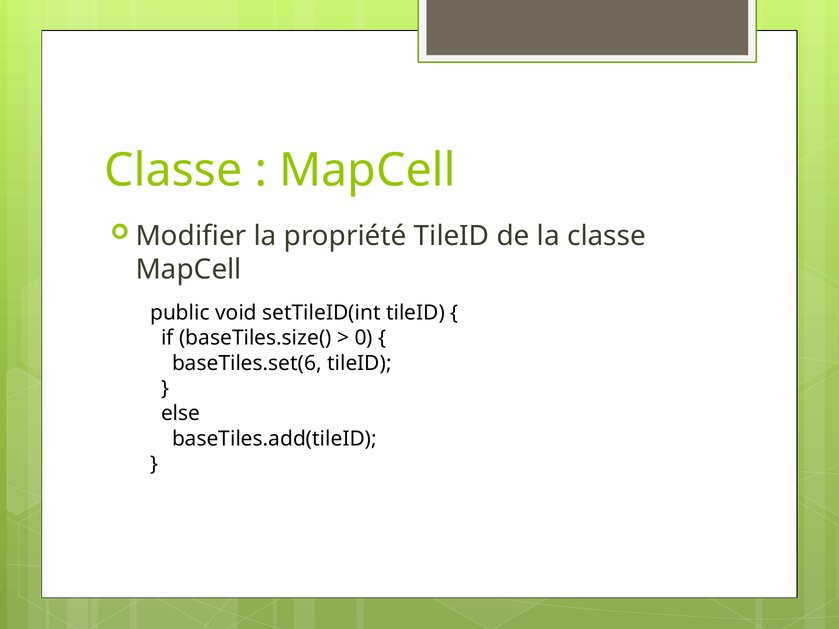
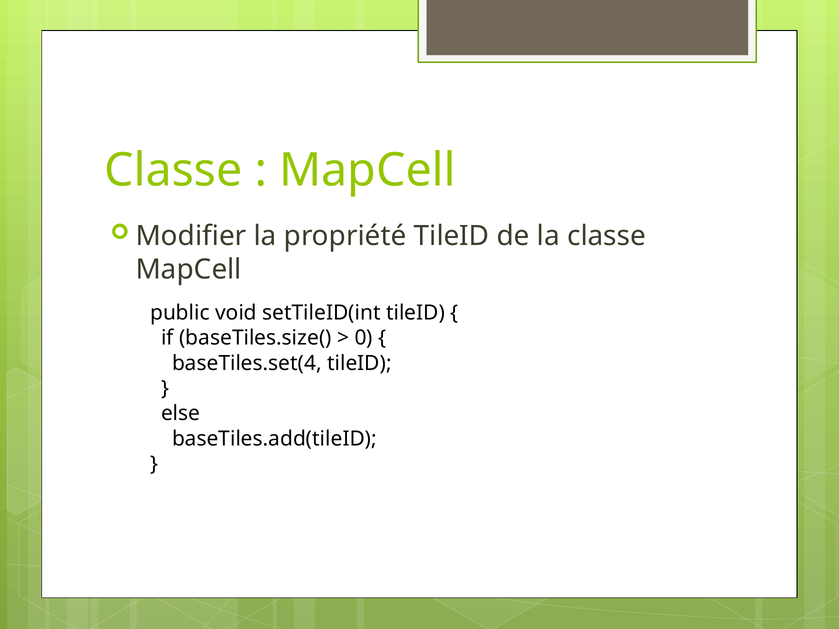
baseTiles.set(6: baseTiles.set(6 -> baseTiles.set(4 (247, 363)
